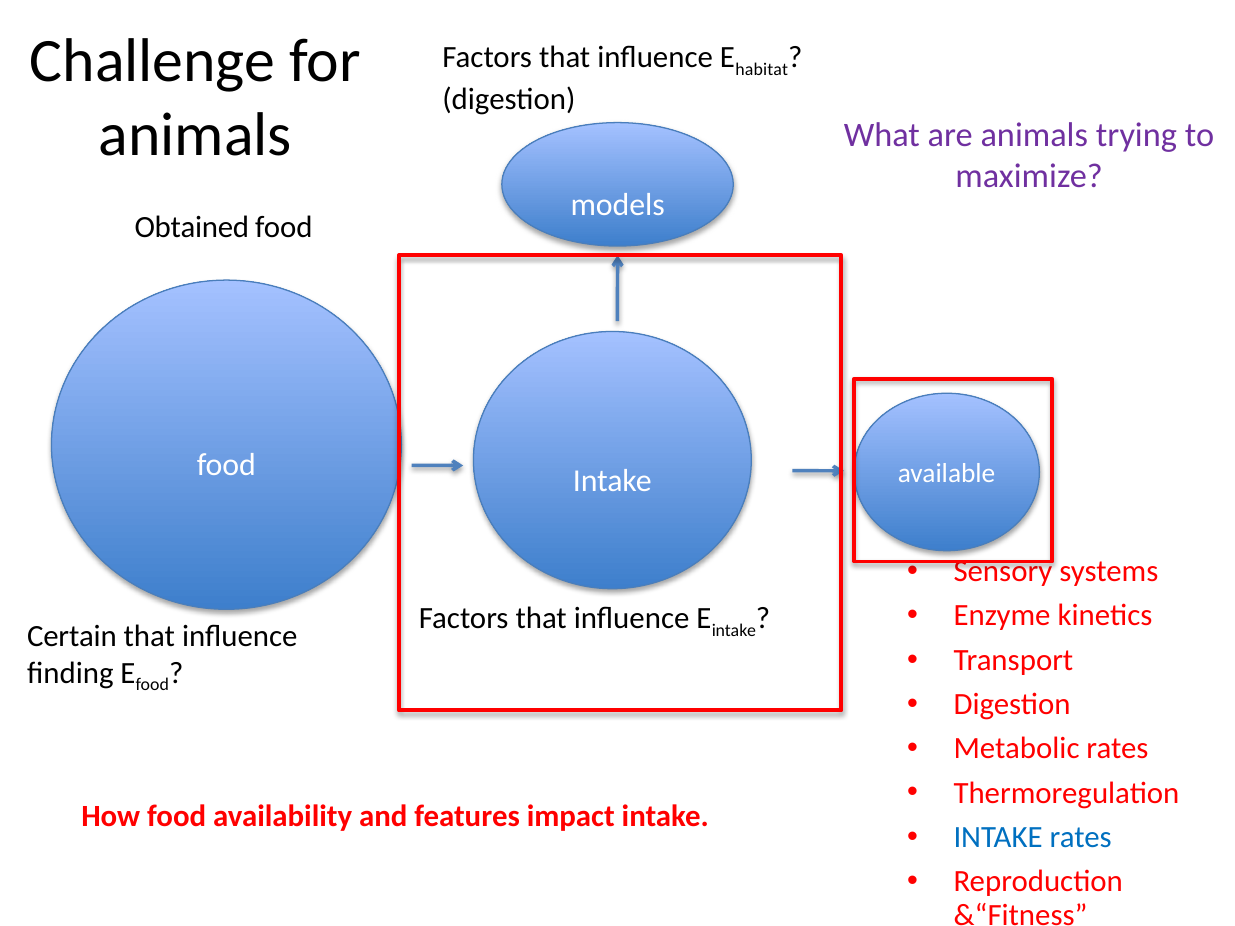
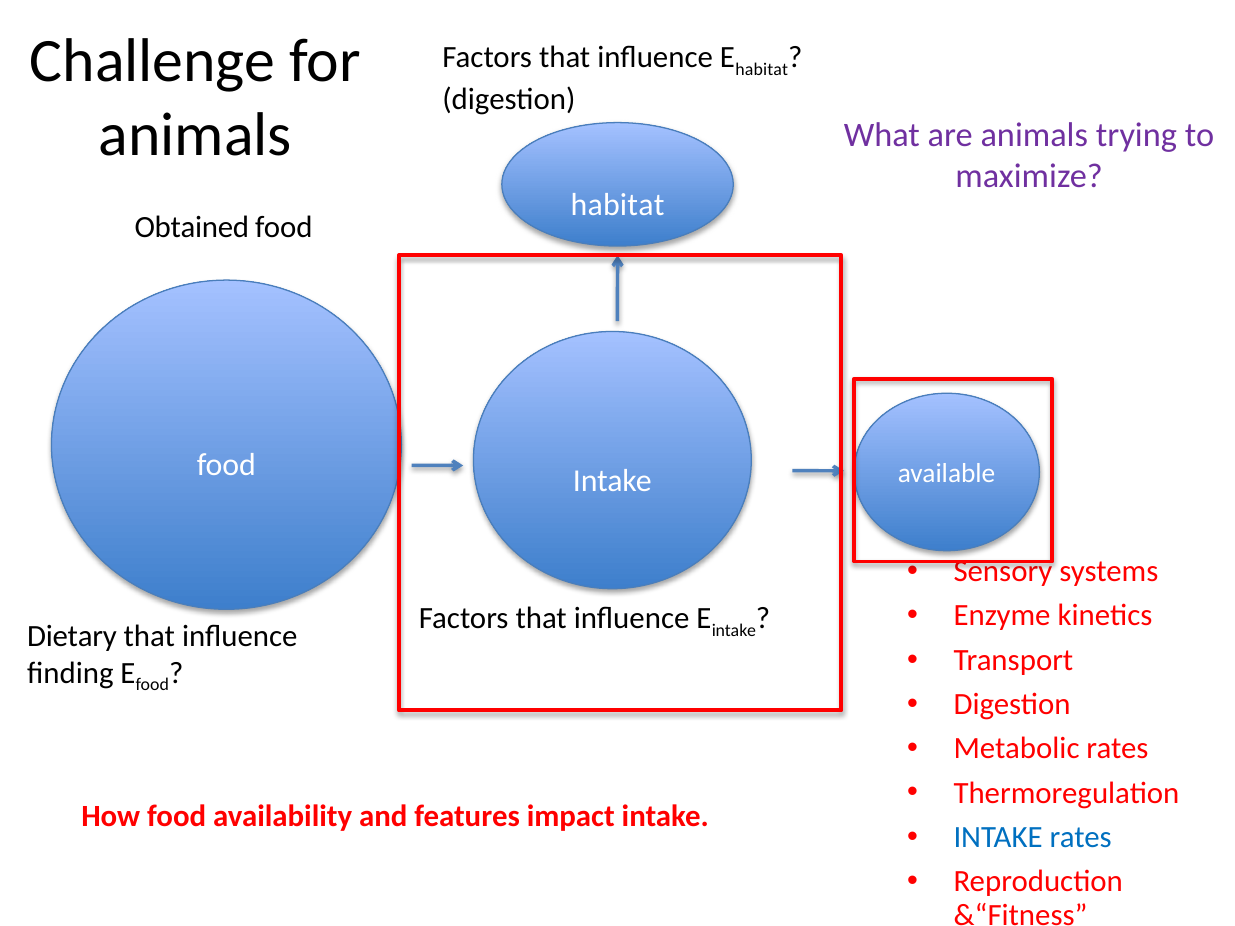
models: models -> habitat (618, 205)
Certain: Certain -> Dietary (72, 636)
